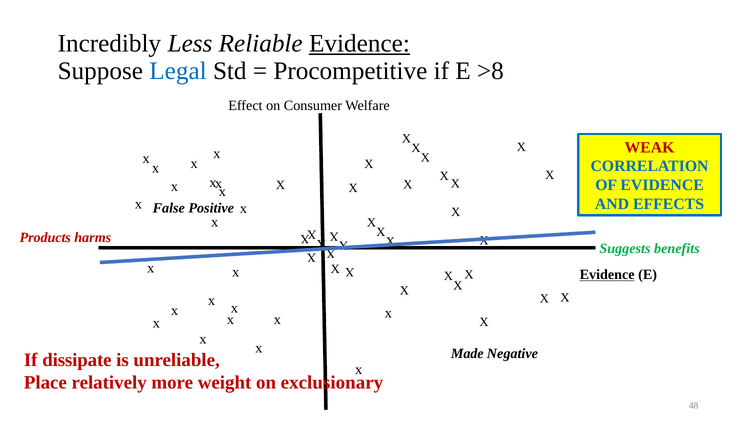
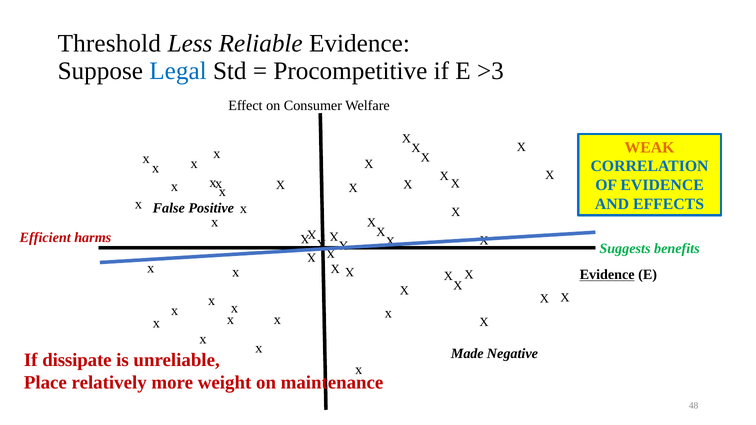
Incredibly: Incredibly -> Threshold (109, 44)
Evidence underline: present -> none (359, 44)
>8: >8 -> >3 (490, 71)
WEAK colour: red -> orange (650, 147)
Products: Products -> Efficient (45, 238)
exclusionary: exclusionary -> maintenance (332, 383)
